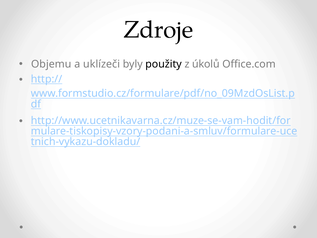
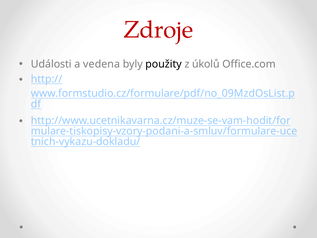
Zdroje colour: black -> red (158, 30)
Objemu: Objemu -> Události (51, 64)
uklízeči: uklízeči -> vedena (102, 64)
